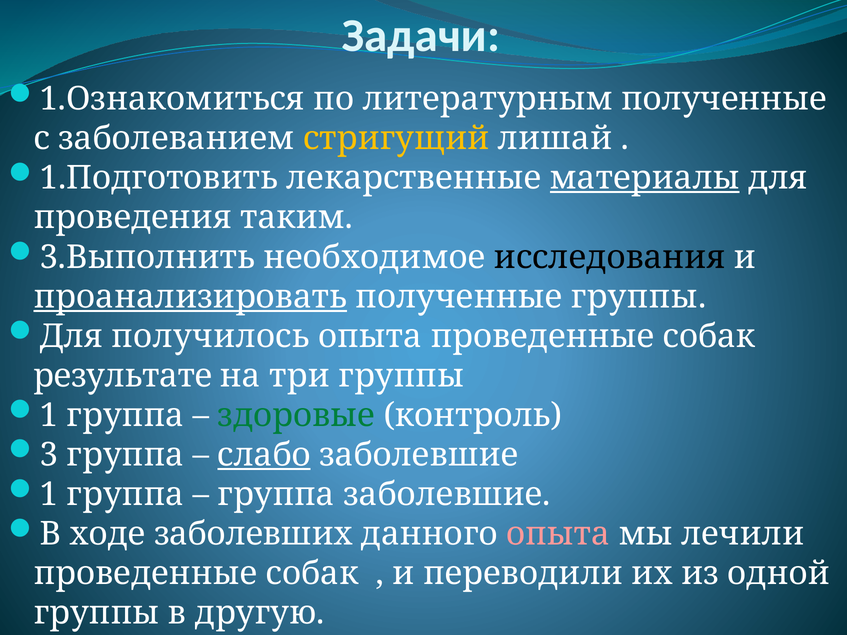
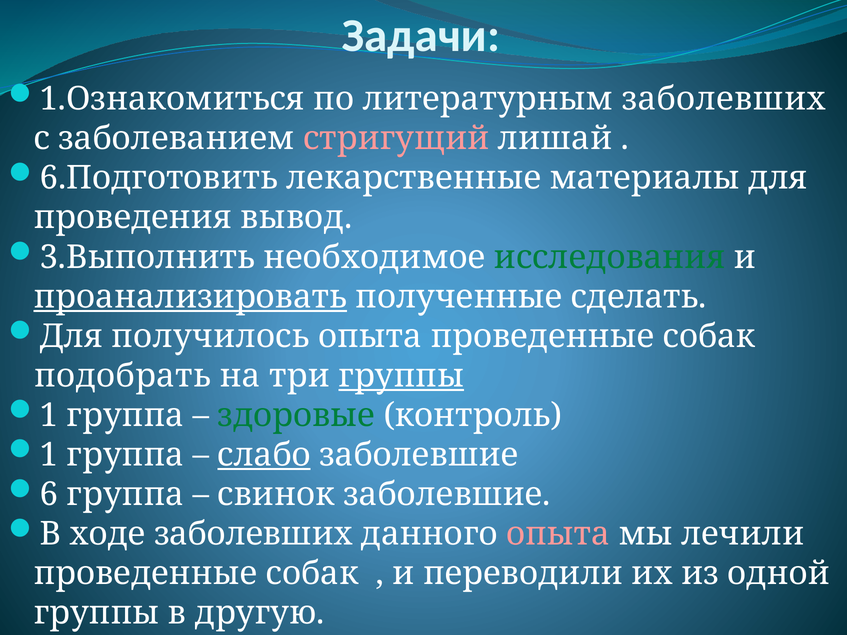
литературным полученные: полученные -> заболевших (724, 99)
стригущий colour: yellow -> pink (396, 139)
1.Подготовить: 1.Подготовить -> 6.Подготовить (159, 178)
материалы underline: present -> none (645, 178)
таким: таким -> вывод (296, 218)
исследования colour: black -> green (610, 257)
полученные группы: группы -> сделать (639, 297)
результате: результате -> подобрать (123, 376)
группы underline: none -> present (401, 376)
3: 3 -> 1 (49, 455)
1: 1 -> 6 (49, 495)
группа: группа -> свинок (276, 495)
